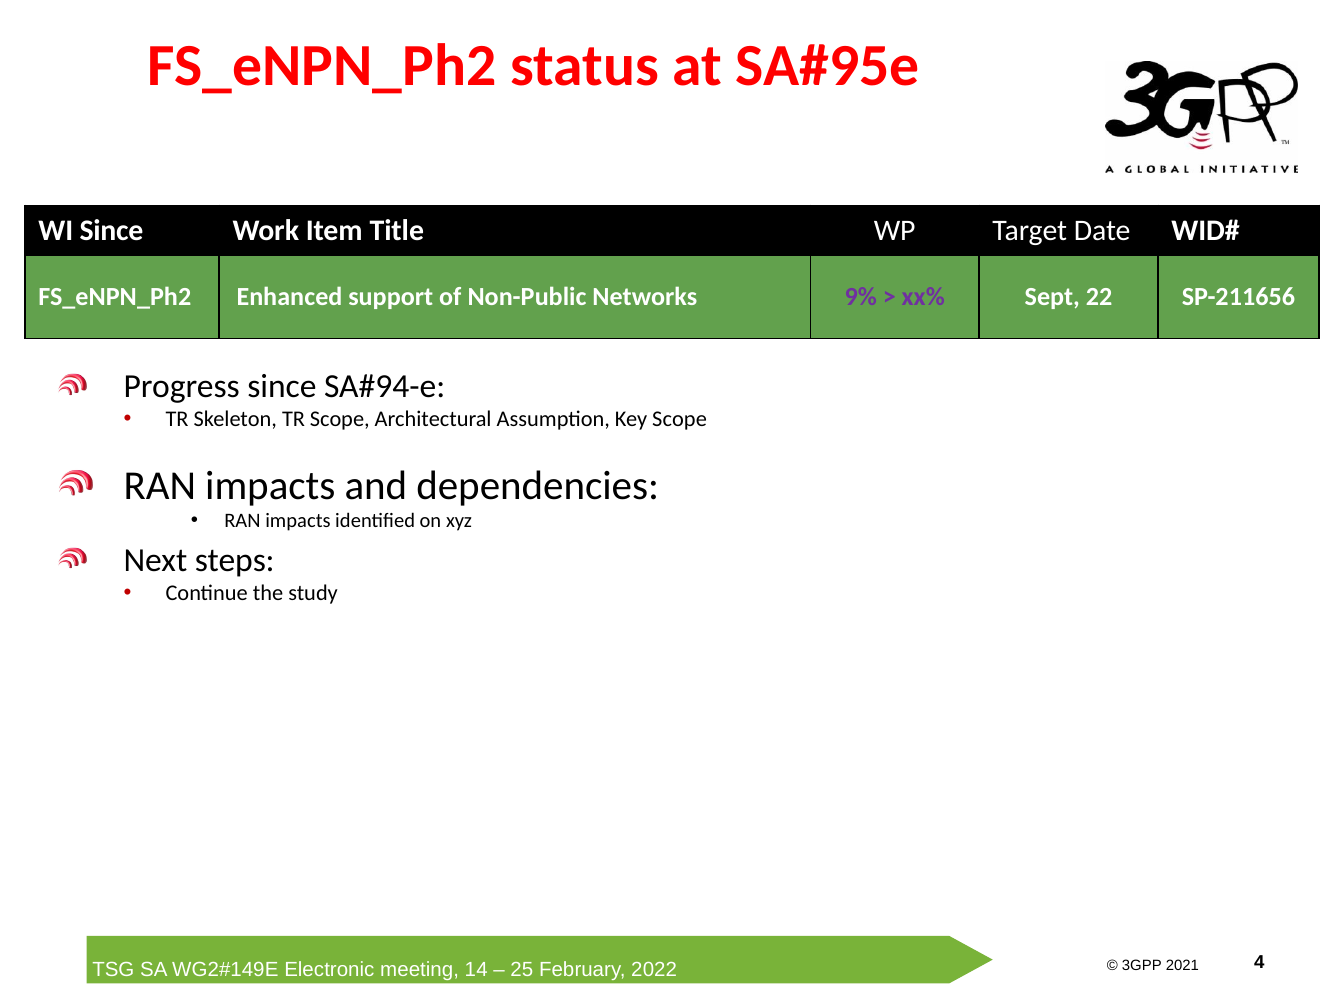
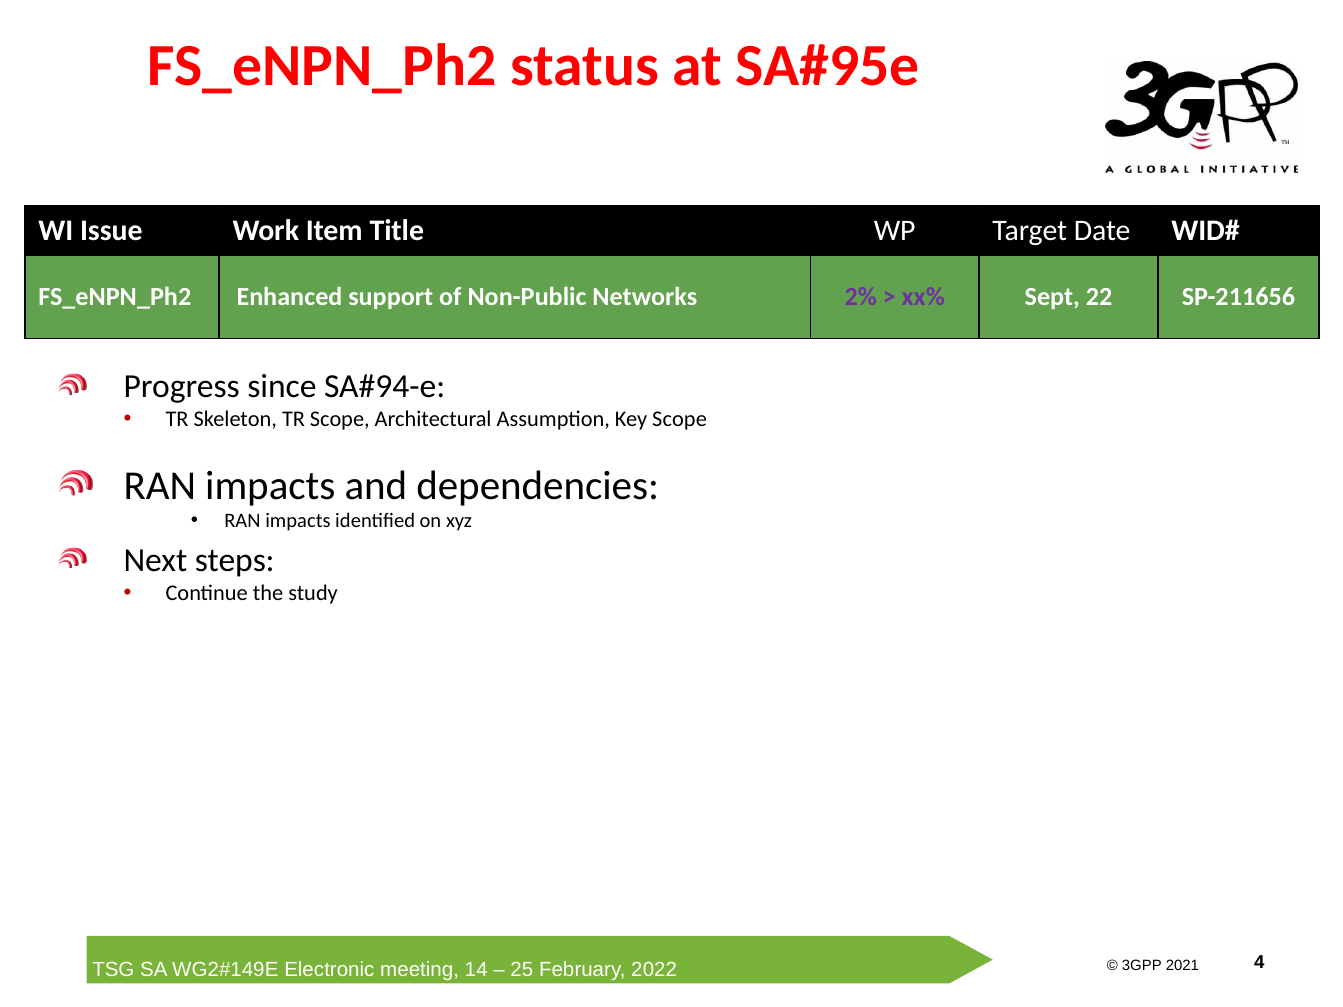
WI Since: Since -> Issue (111, 231)
9%: 9% -> 2% (861, 297)
